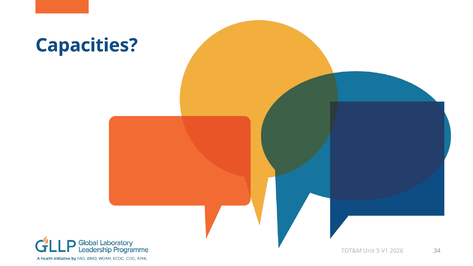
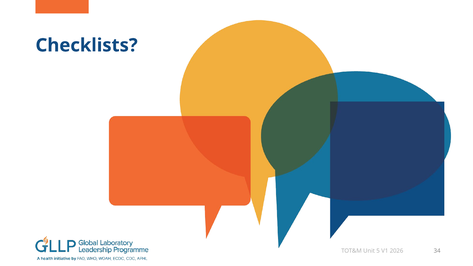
Capacities: Capacities -> Checklists (87, 45)
